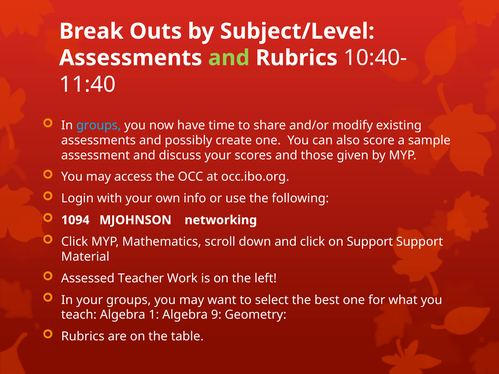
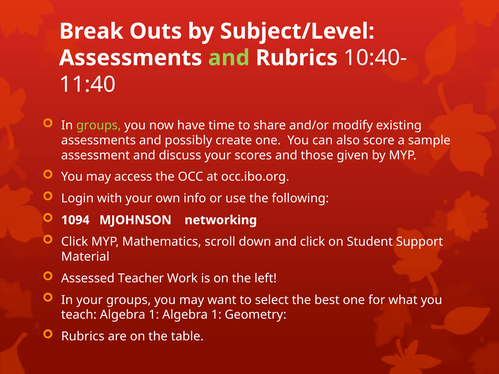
groups colour: light blue -> light green (99, 125)
on Support: Support -> Student (370, 242)
1 Algebra 9: 9 -> 1 (216, 315)
